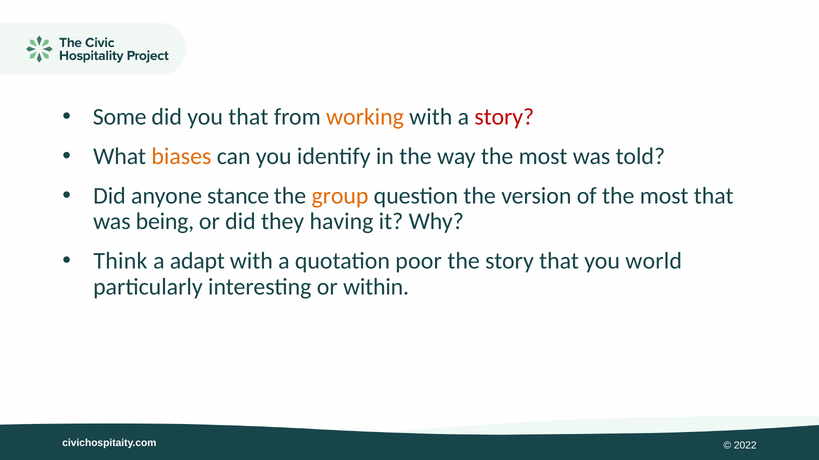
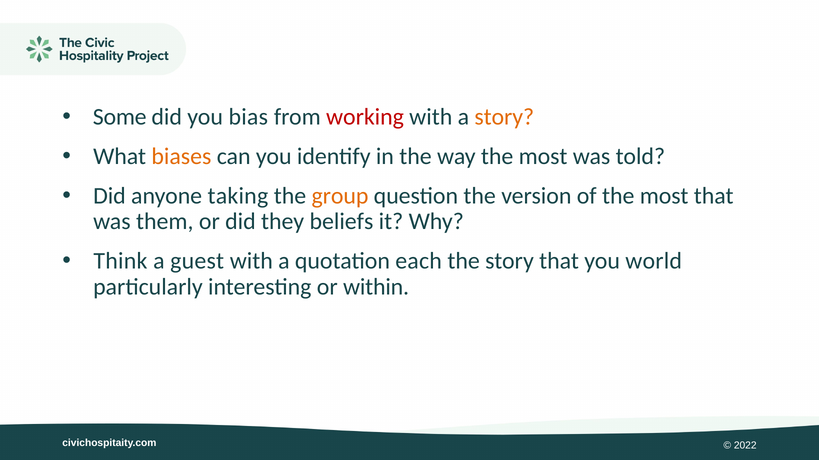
you that: that -> bias (248, 117)
working colour: orange -> red (365, 117)
story colour: red -> orange (504, 117)
stance: stance -> taking (238, 196)
being: being -> them (165, 222)
having: having -> beliefs (341, 222)
adapt: adapt -> guest (197, 261)
poor: poor -> each (419, 261)
